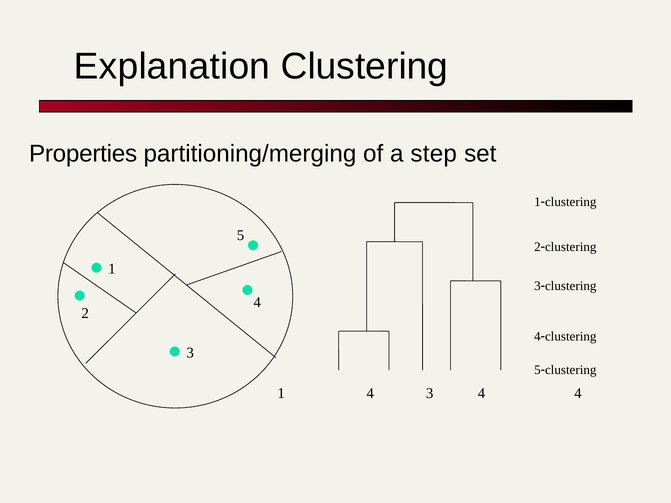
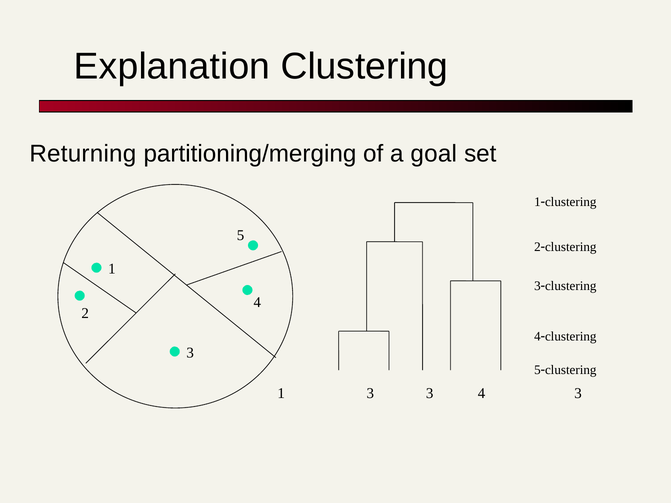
Properties: Properties -> Returning (83, 154)
step: step -> goal (434, 154)
1 4: 4 -> 3 (370, 394)
4 4: 4 -> 3 (578, 394)
